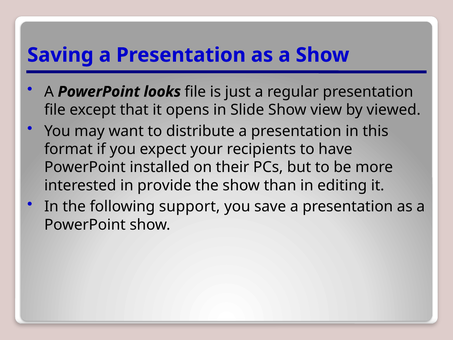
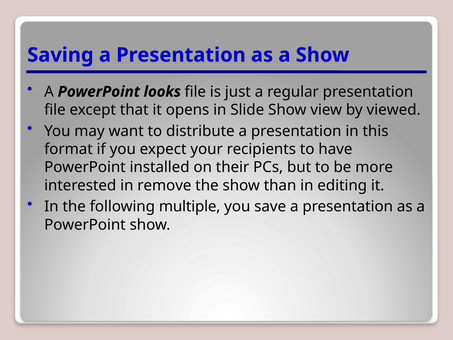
provide: provide -> remove (164, 185)
support: support -> multiple (190, 206)
